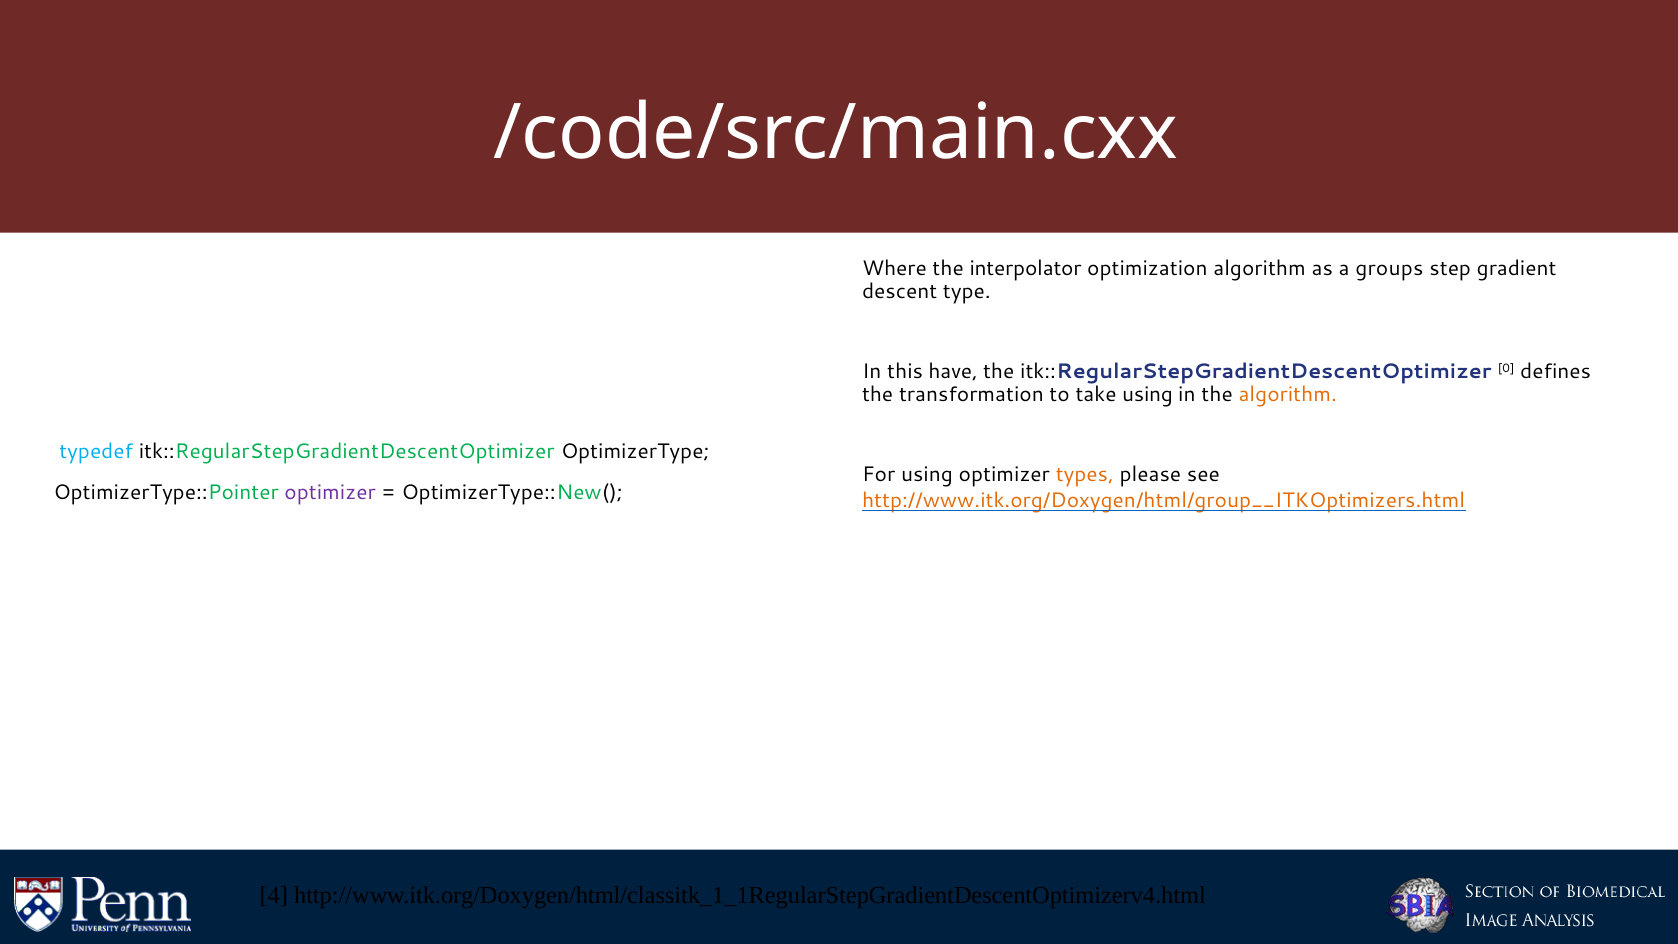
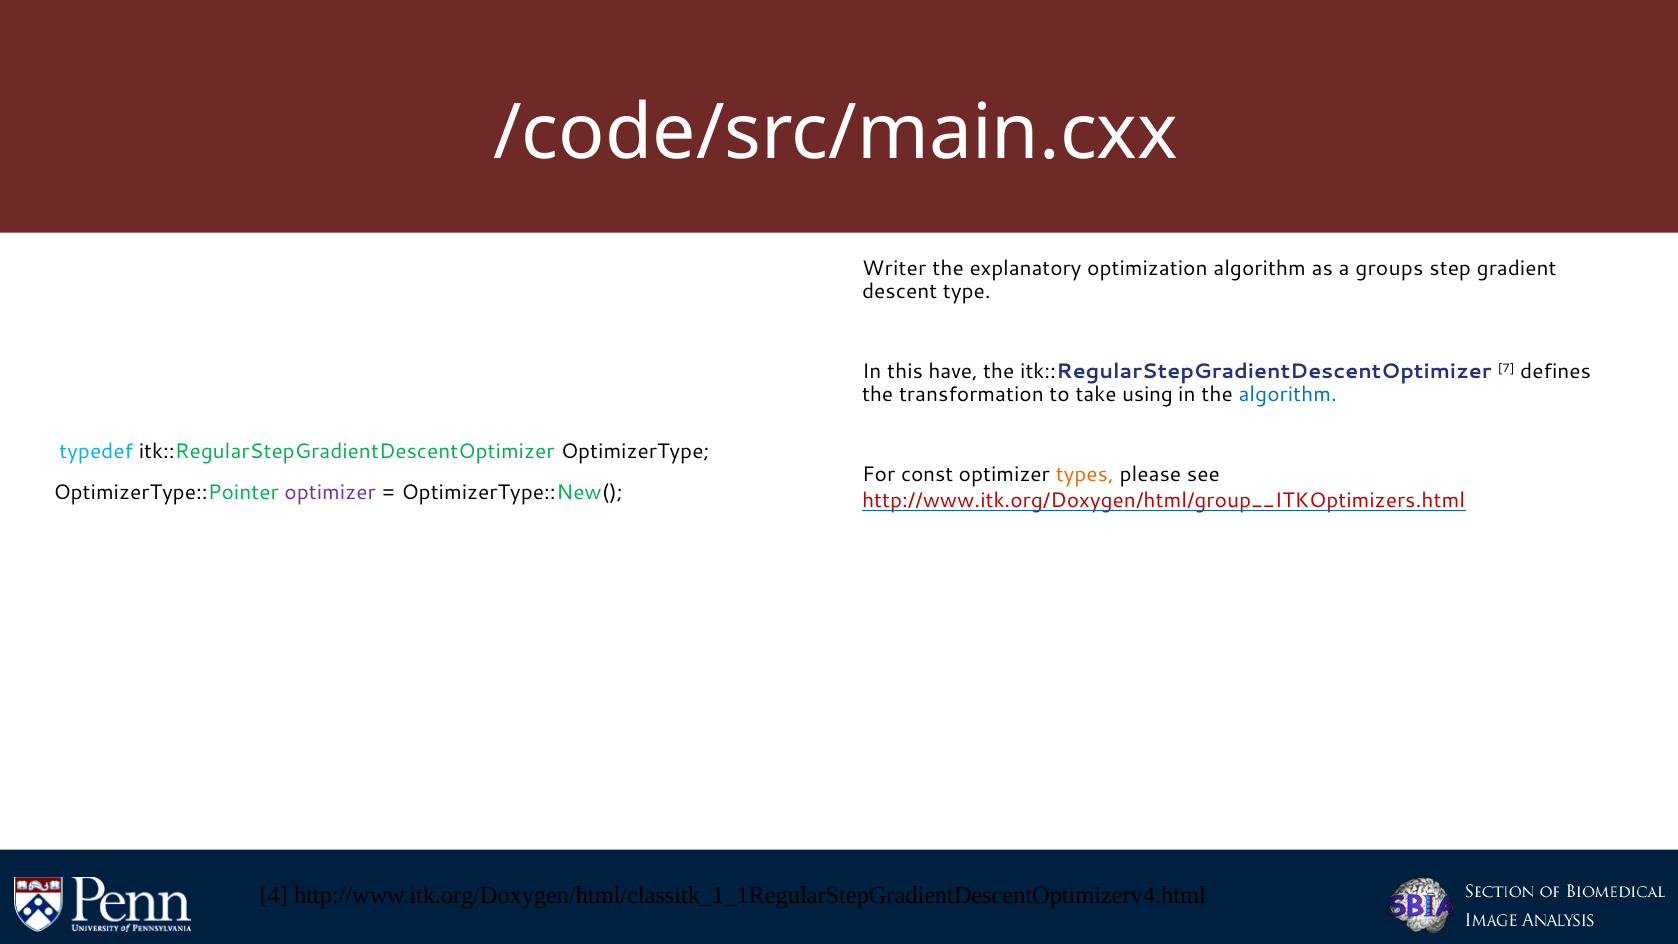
Where: Where -> Writer (894, 269)
the interpolator: interpolator -> explanatory (1025, 269)
0: 0 -> 7 (1506, 368)
algorithm colour: orange -> blue (1288, 394)
For using: using -> const (927, 475)
http://www.itk.org/Doxygen/html/group__ITKOptimizers.html colour: orange -> red (1164, 500)
